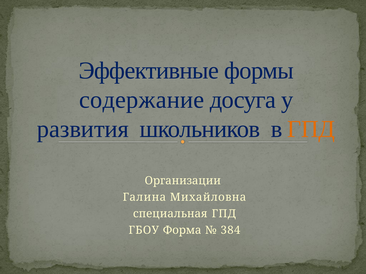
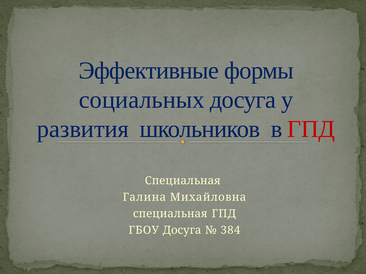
содержание: содержание -> социальных (142, 100)
ГПД colour: orange -> red (311, 129)
Организации: Организации -> Специальная (183, 181)
ГБОУ Форма: Форма -> Досуга (182, 231)
